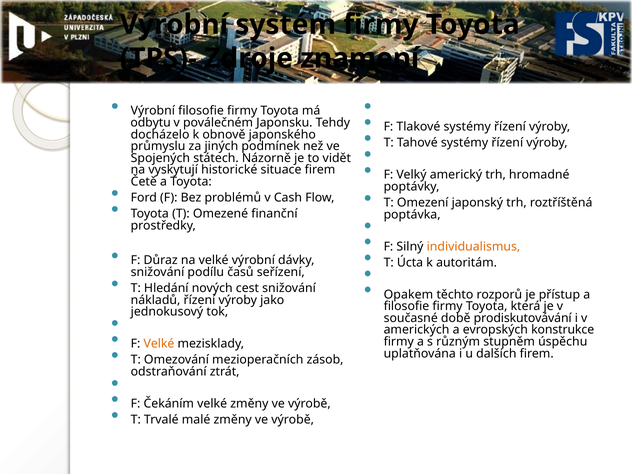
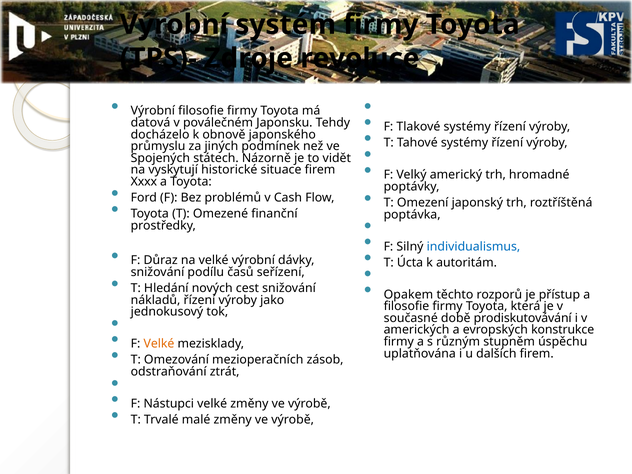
znamení: znamení -> revoluce (360, 58)
odbytu: odbytu -> datová (151, 123)
Četě: Četě -> Xxxx (144, 182)
individualismus colour: orange -> blue (473, 247)
Čekáním: Čekáním -> Nástupci (169, 404)
